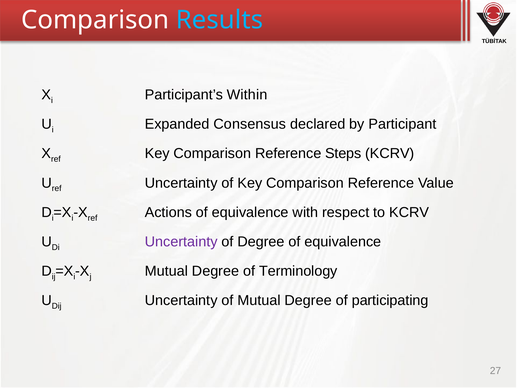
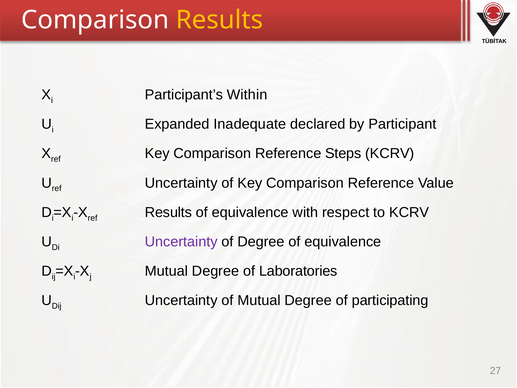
Results colour: light blue -> yellow (219, 20)
Consensus: Consensus -> Inadequate (250, 124)
Actions: Actions -> Results (168, 212)
Terminology: Terminology -> Laboratories (298, 271)
